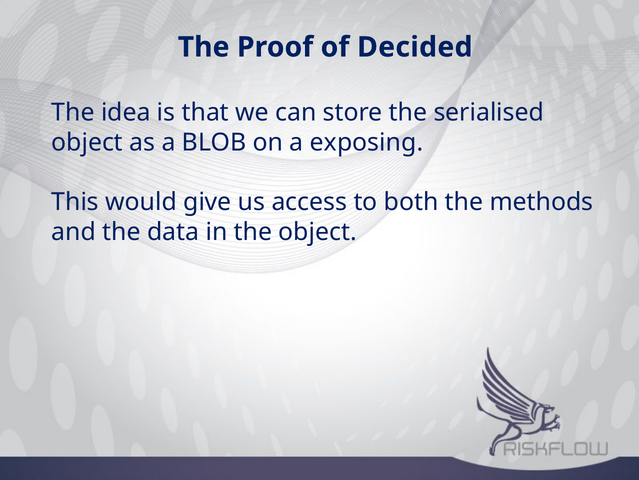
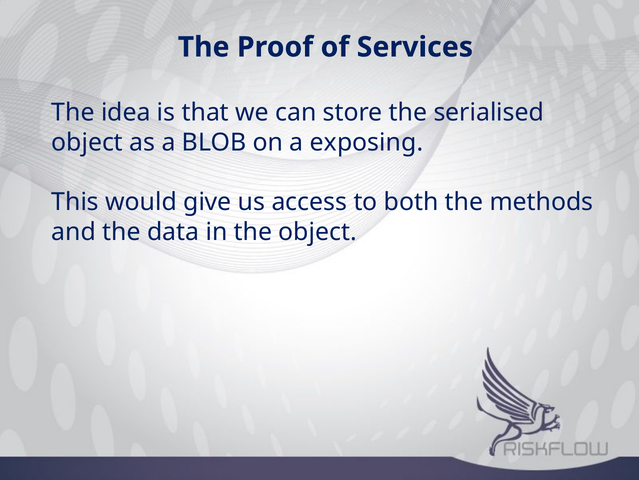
Decided: Decided -> Services (415, 47)
